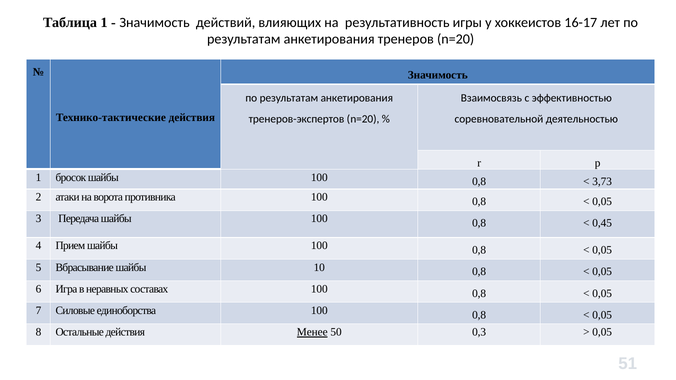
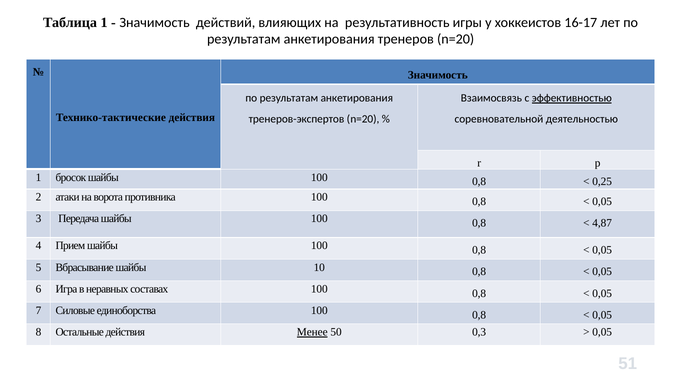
эффективностью underline: none -> present (572, 98)
3,73: 3,73 -> 0,25 (602, 182)
0,45: 0,45 -> 4,87 (602, 223)
